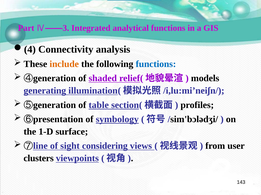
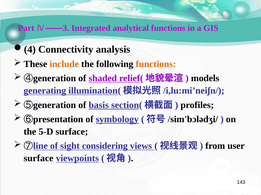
functions colour: blue -> orange (156, 64)
table: table -> basis (99, 105)
1-D: 1-D -> 5-D (46, 132)
clusters: clusters -> surface (39, 159)
